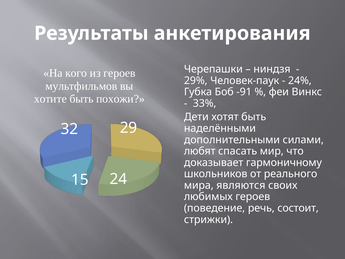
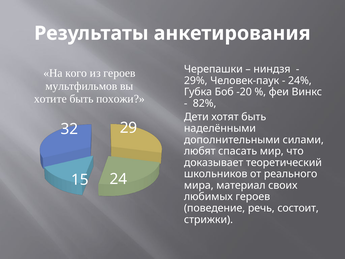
-91: -91 -> -20 (244, 92)
33%: 33% -> 82% (205, 103)
гармоничному: гармоничному -> теоретический (284, 162)
являются: являются -> материал (241, 185)
